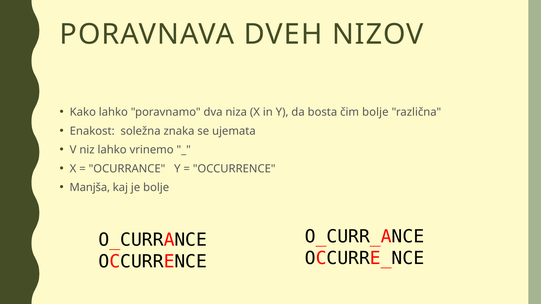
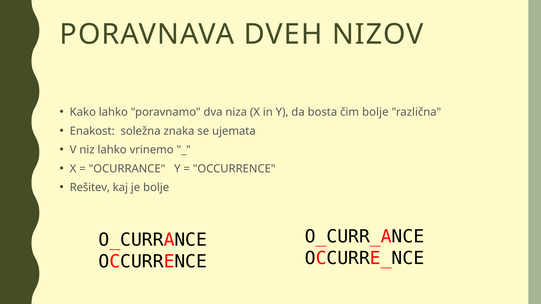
Manjša: Manjša -> Rešitev (90, 188)
